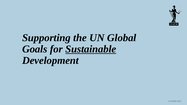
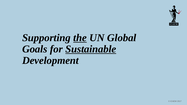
the underline: none -> present (80, 38)
